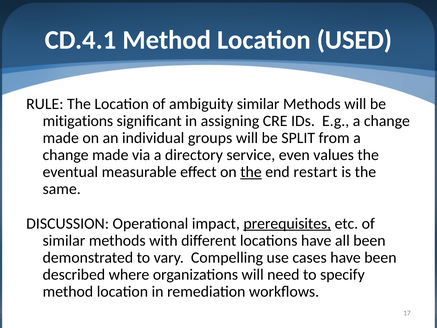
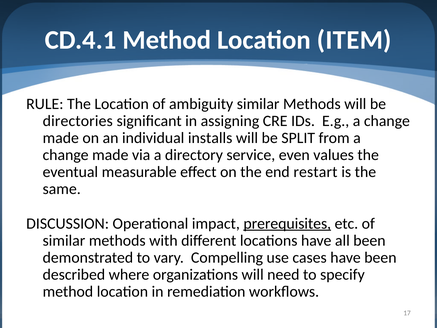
USED: USED -> ITEM (354, 40)
mitigations: mitigations -> directories (78, 121)
groups: groups -> installs (210, 138)
the underline: present -> none (251, 172)
